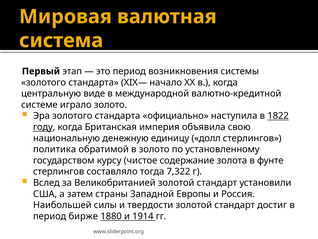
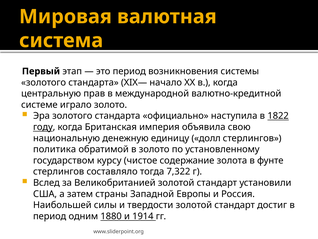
виде: виде -> прав (94, 93)
бирже: бирже -> одним (83, 216)
